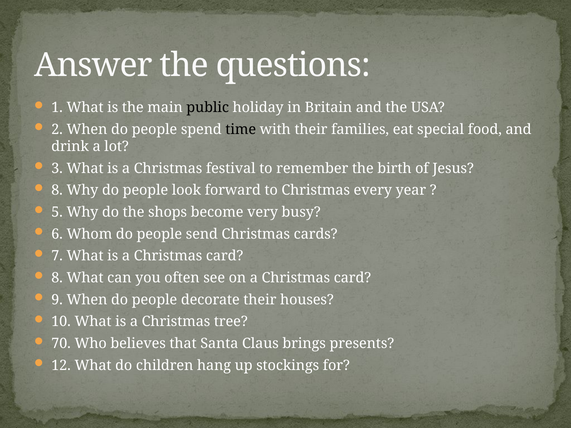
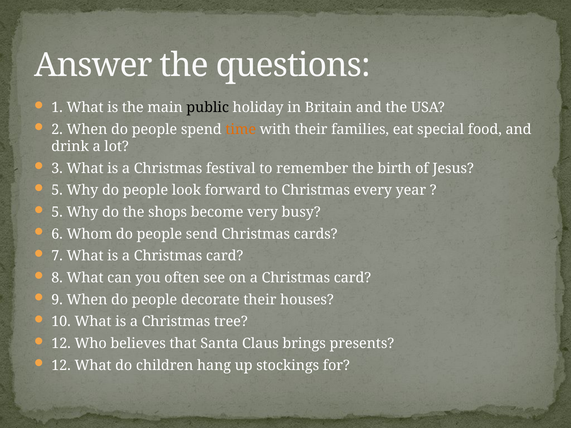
time colour: black -> orange (241, 129)
8: 8 -> 5 (57, 190)
70: 70 -> 12 (61, 344)
